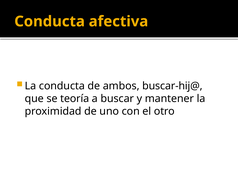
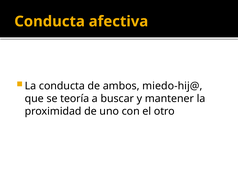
buscar-hij@: buscar-hij@ -> miedo-hij@ (172, 86)
